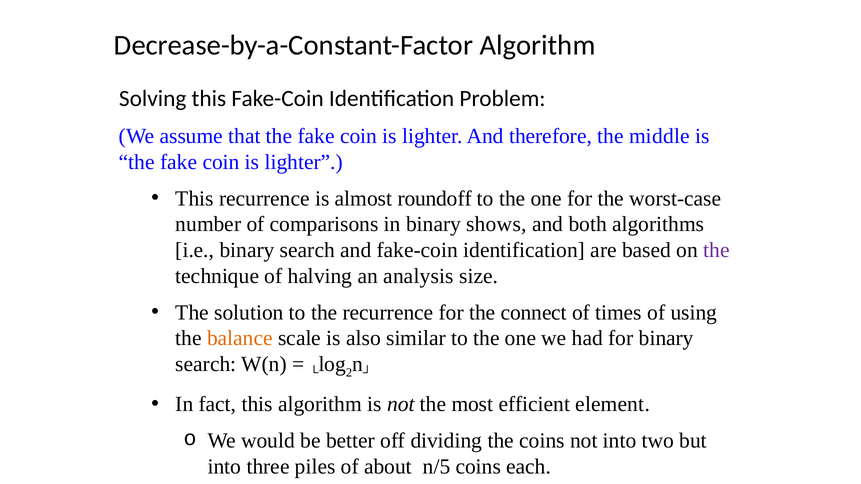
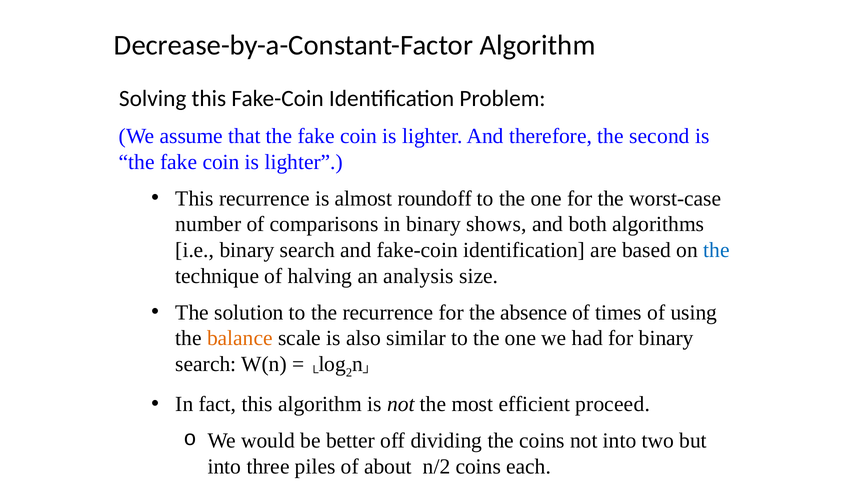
middle: middle -> second (659, 136)
the colour: purple -> blue (716, 250)
connect: connect -> absence (534, 313)
element: element -> proceed (613, 405)
n/5: n/5 -> n/2 (437, 467)
